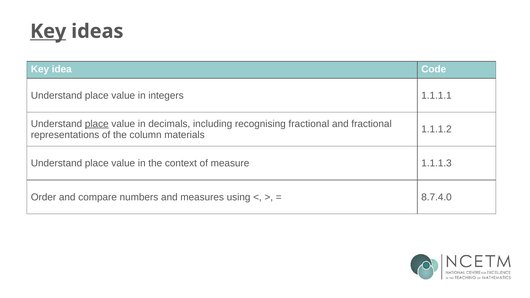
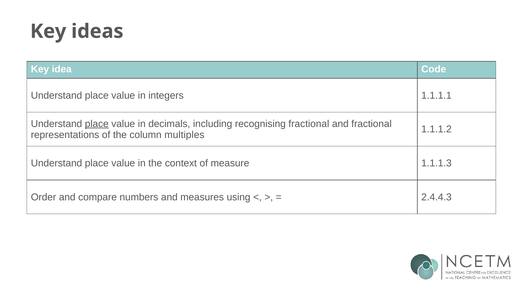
Key underline: present -> none (48, 31)
materials: materials -> multiples (184, 135)
8.7.4.0: 8.7.4.0 -> 2.4.4.3 (437, 197)
